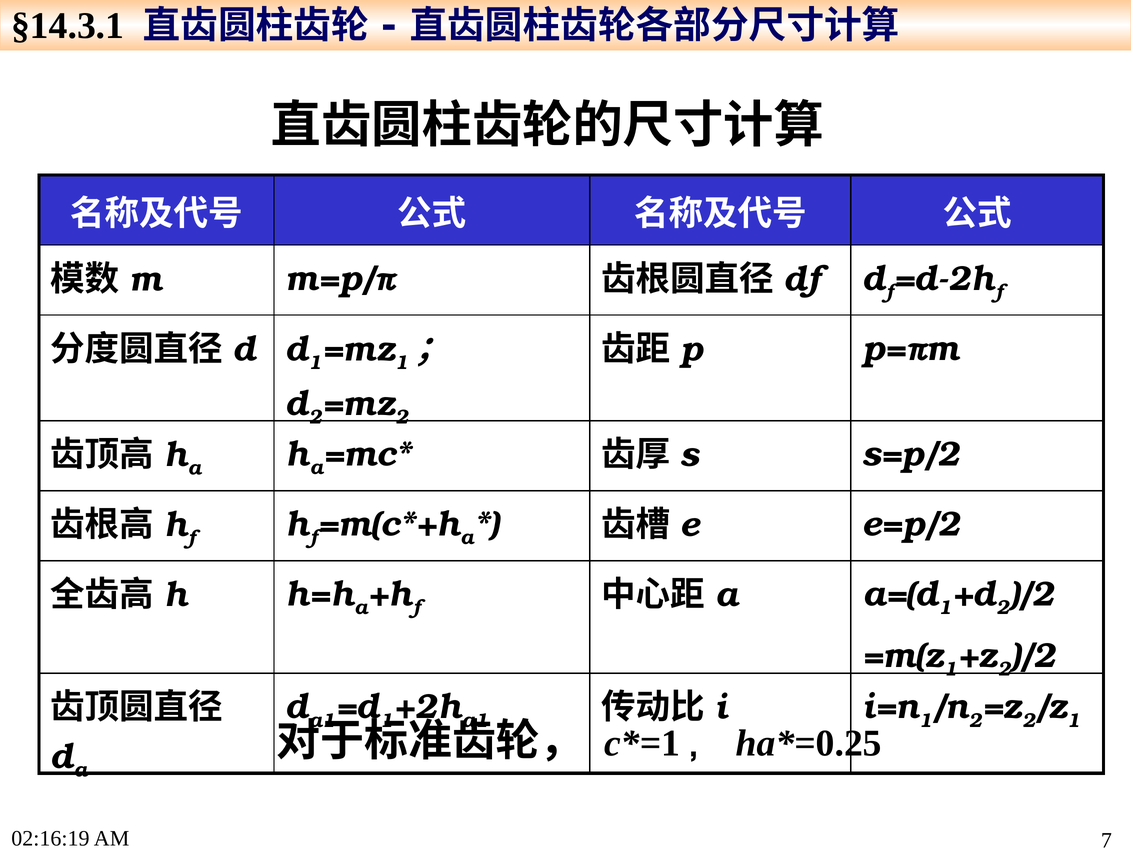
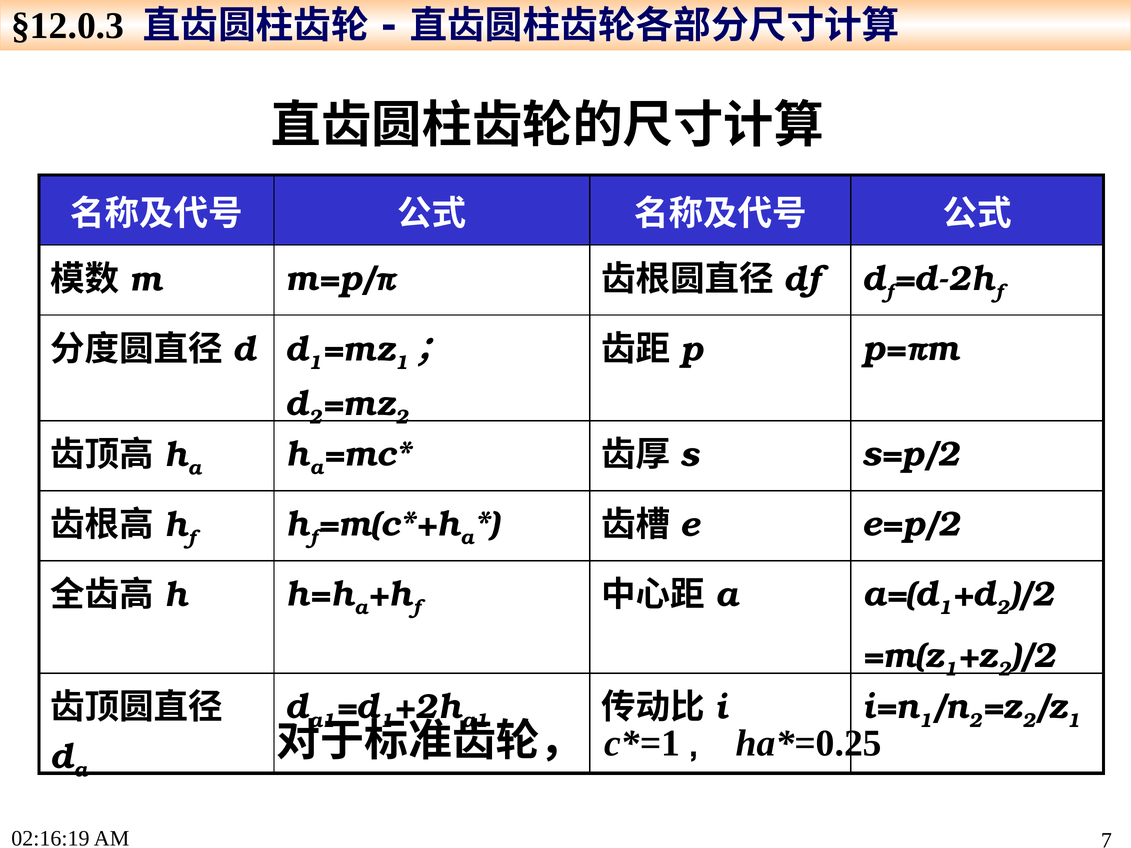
§14.3.1: §14.3.1 -> §12.0.3 (68, 26)
